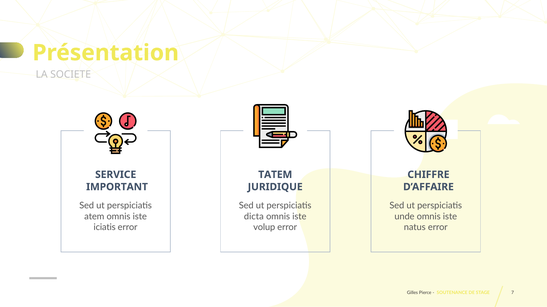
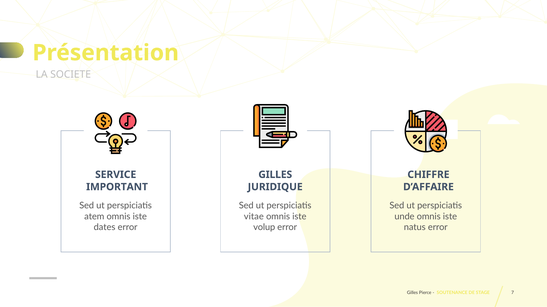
TATEM: TATEM -> GILLES (275, 175)
dicta: dicta -> vitae (254, 217)
iciatis: iciatis -> dates (105, 228)
